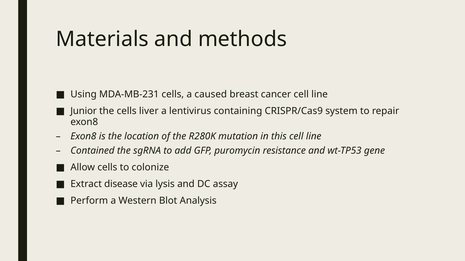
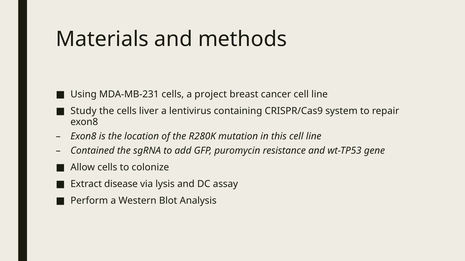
caused: caused -> project (211, 94)
Junior: Junior -> Study (84, 111)
